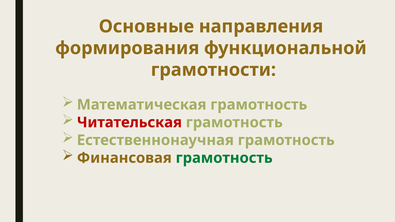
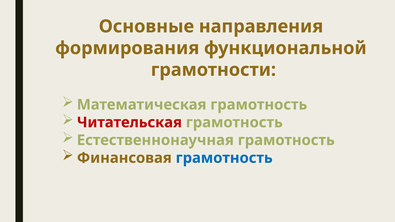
грамотность colour: green -> blue (224, 158)
